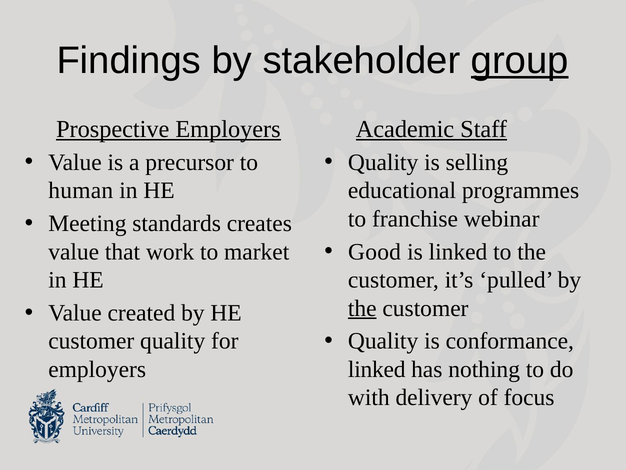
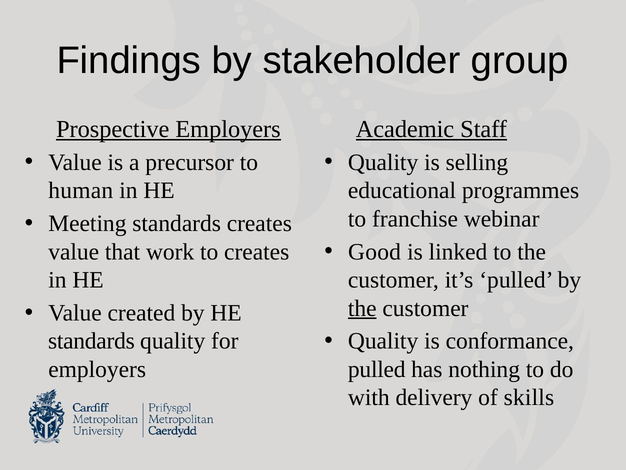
group underline: present -> none (520, 61)
to market: market -> creates (257, 252)
customer: customer -> standards (91, 341)
linked: linked -> pulled (377, 369)
focus: focus -> skills (529, 397)
